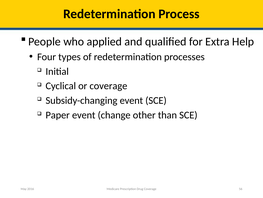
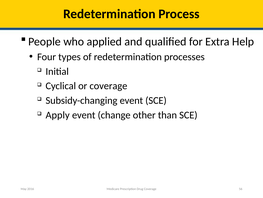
Paper: Paper -> Apply (58, 115)
